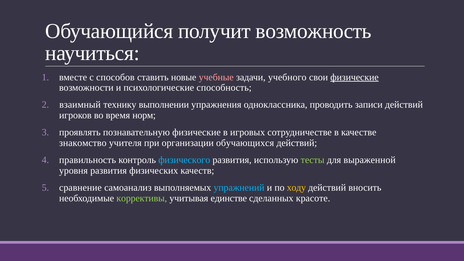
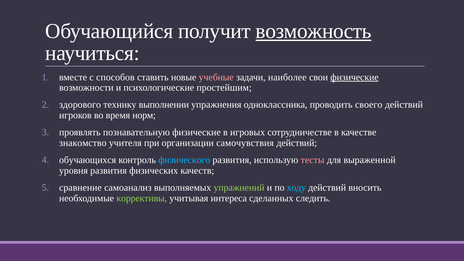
возможность underline: none -> present (314, 31)
учебного: учебного -> наиболее (287, 77)
способность: способность -> простейшим (224, 88)
взаимный: взаимный -> здорового (80, 105)
записи: записи -> своего (369, 105)
обучающихся: обучающихся -> самочувствия (245, 143)
правильность: правильность -> обучающихся (88, 160)
тесты colour: light green -> pink (313, 160)
упражнений colour: light blue -> light green (239, 188)
ходу colour: yellow -> light blue (296, 188)
единстве: единстве -> интереса (229, 198)
красоте: красоте -> следить (313, 198)
